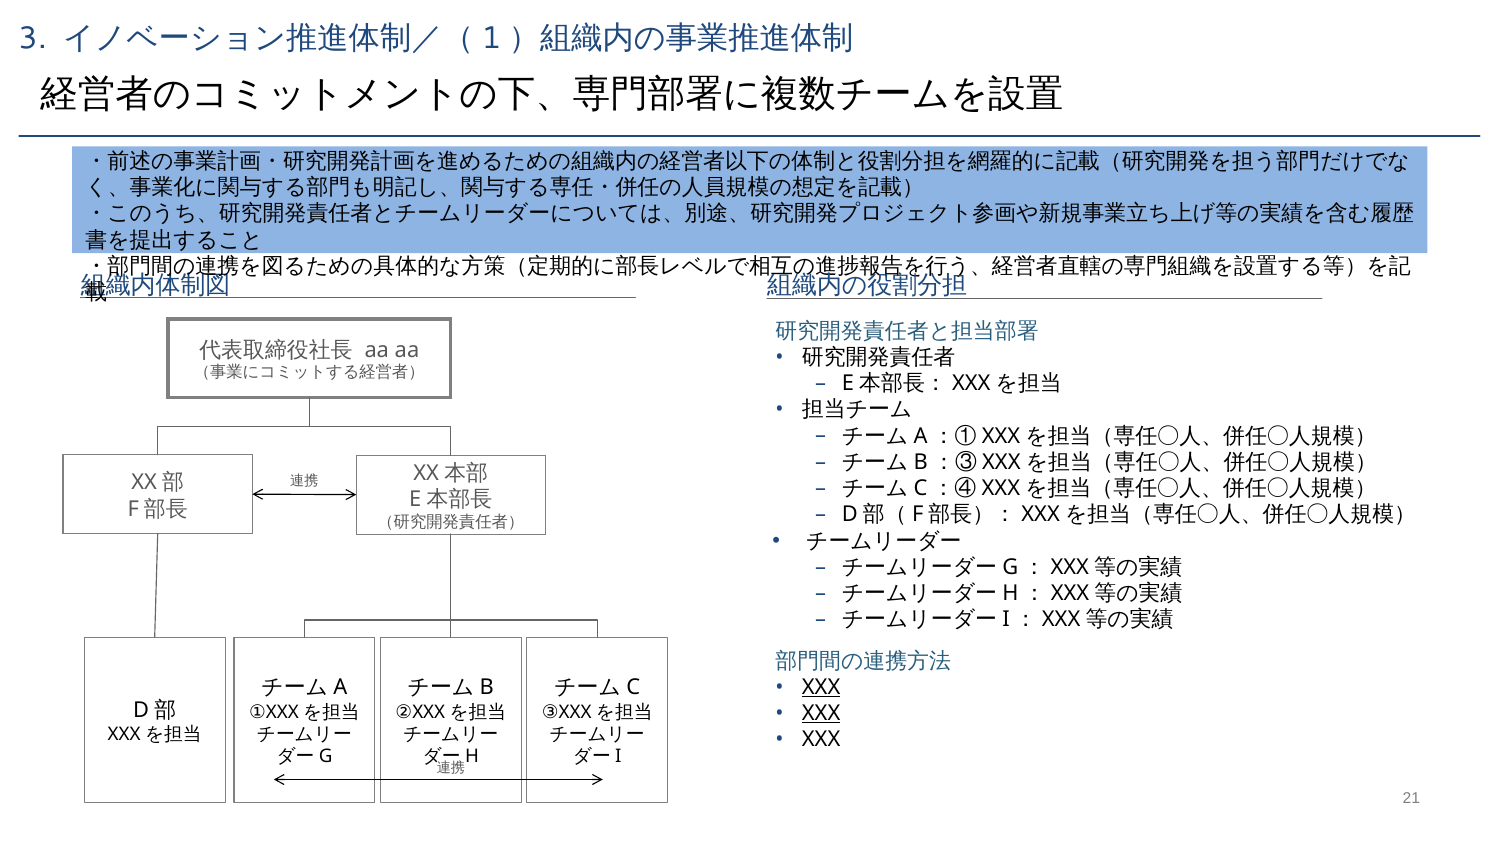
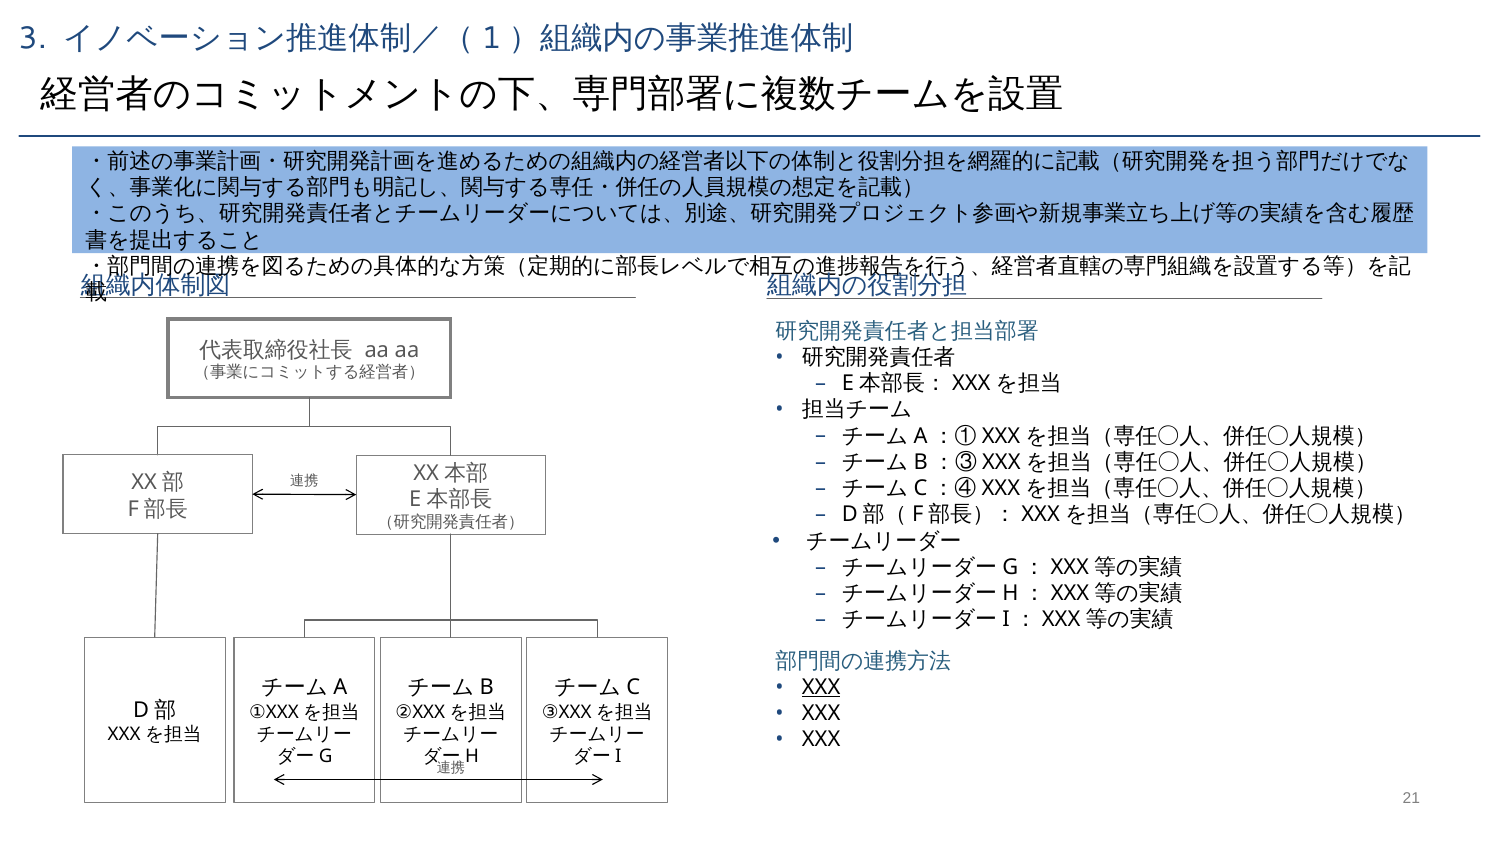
XXX underline: present -> none (821, 714)
